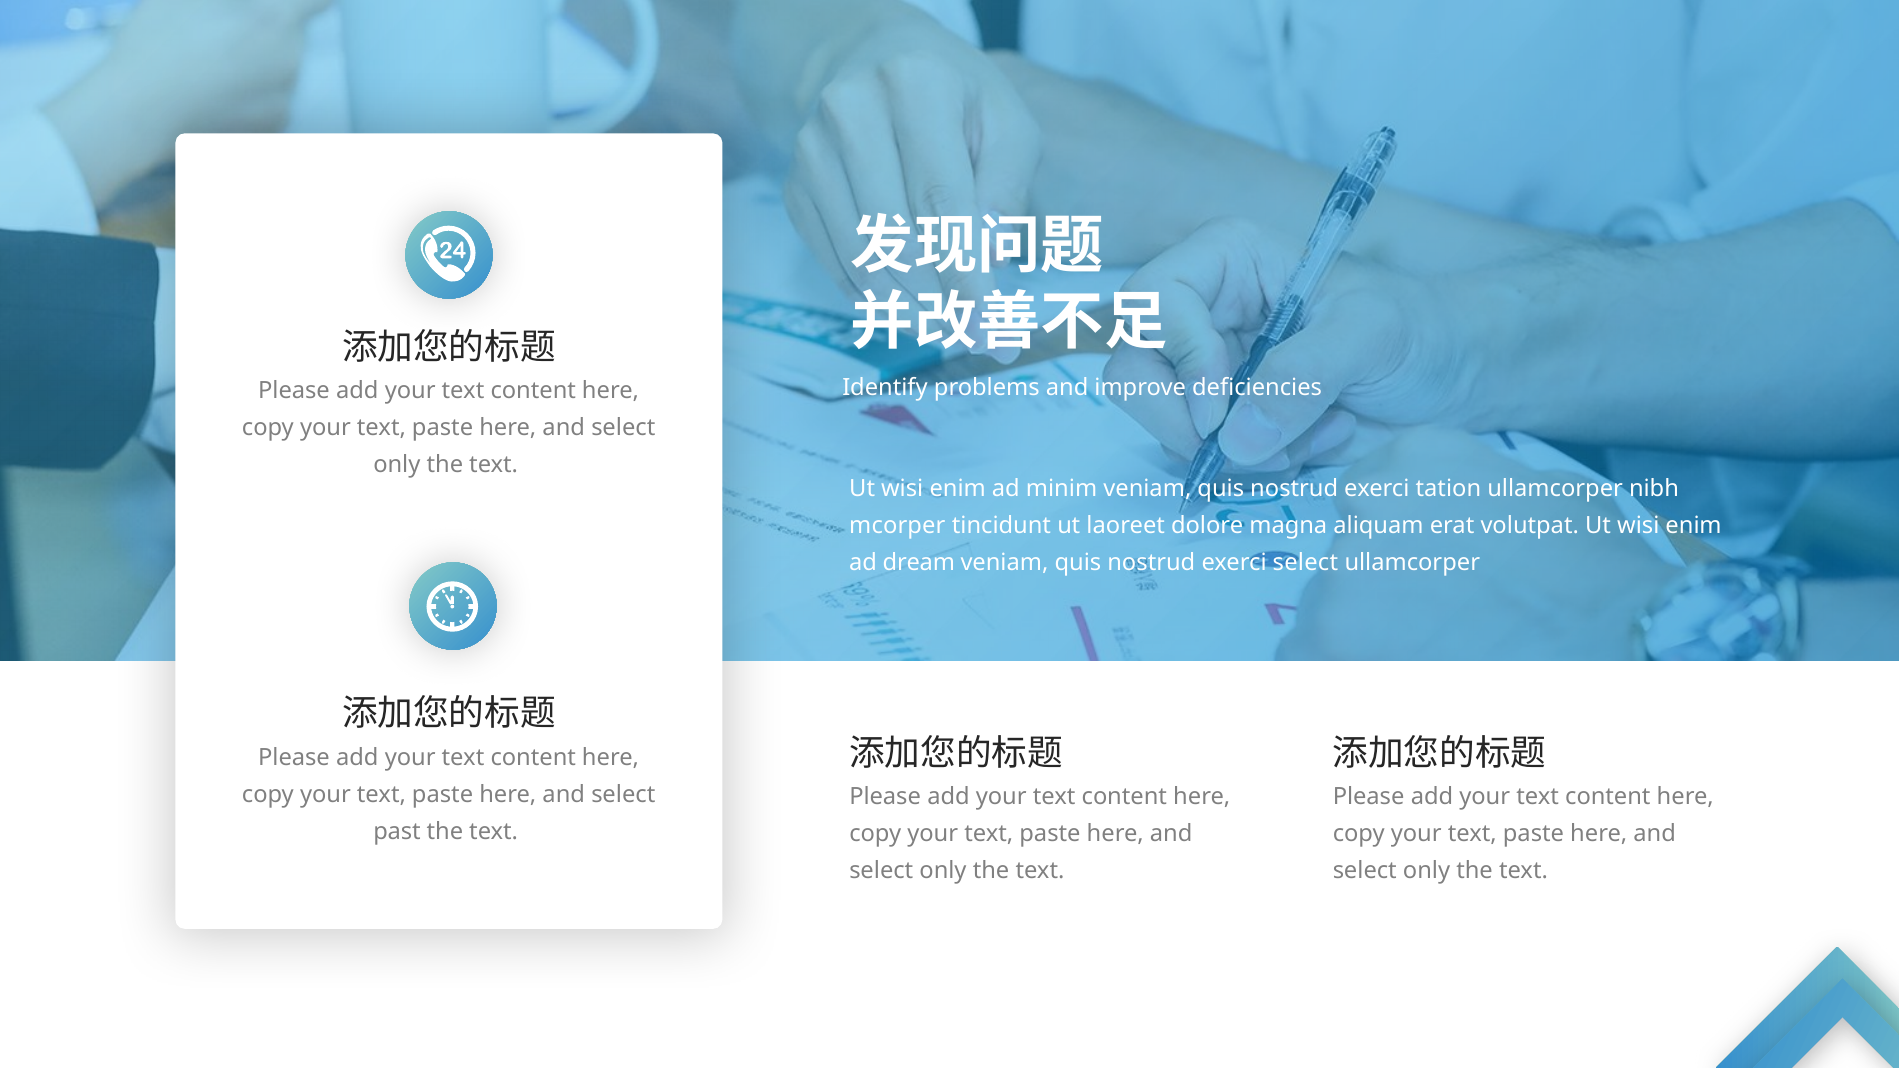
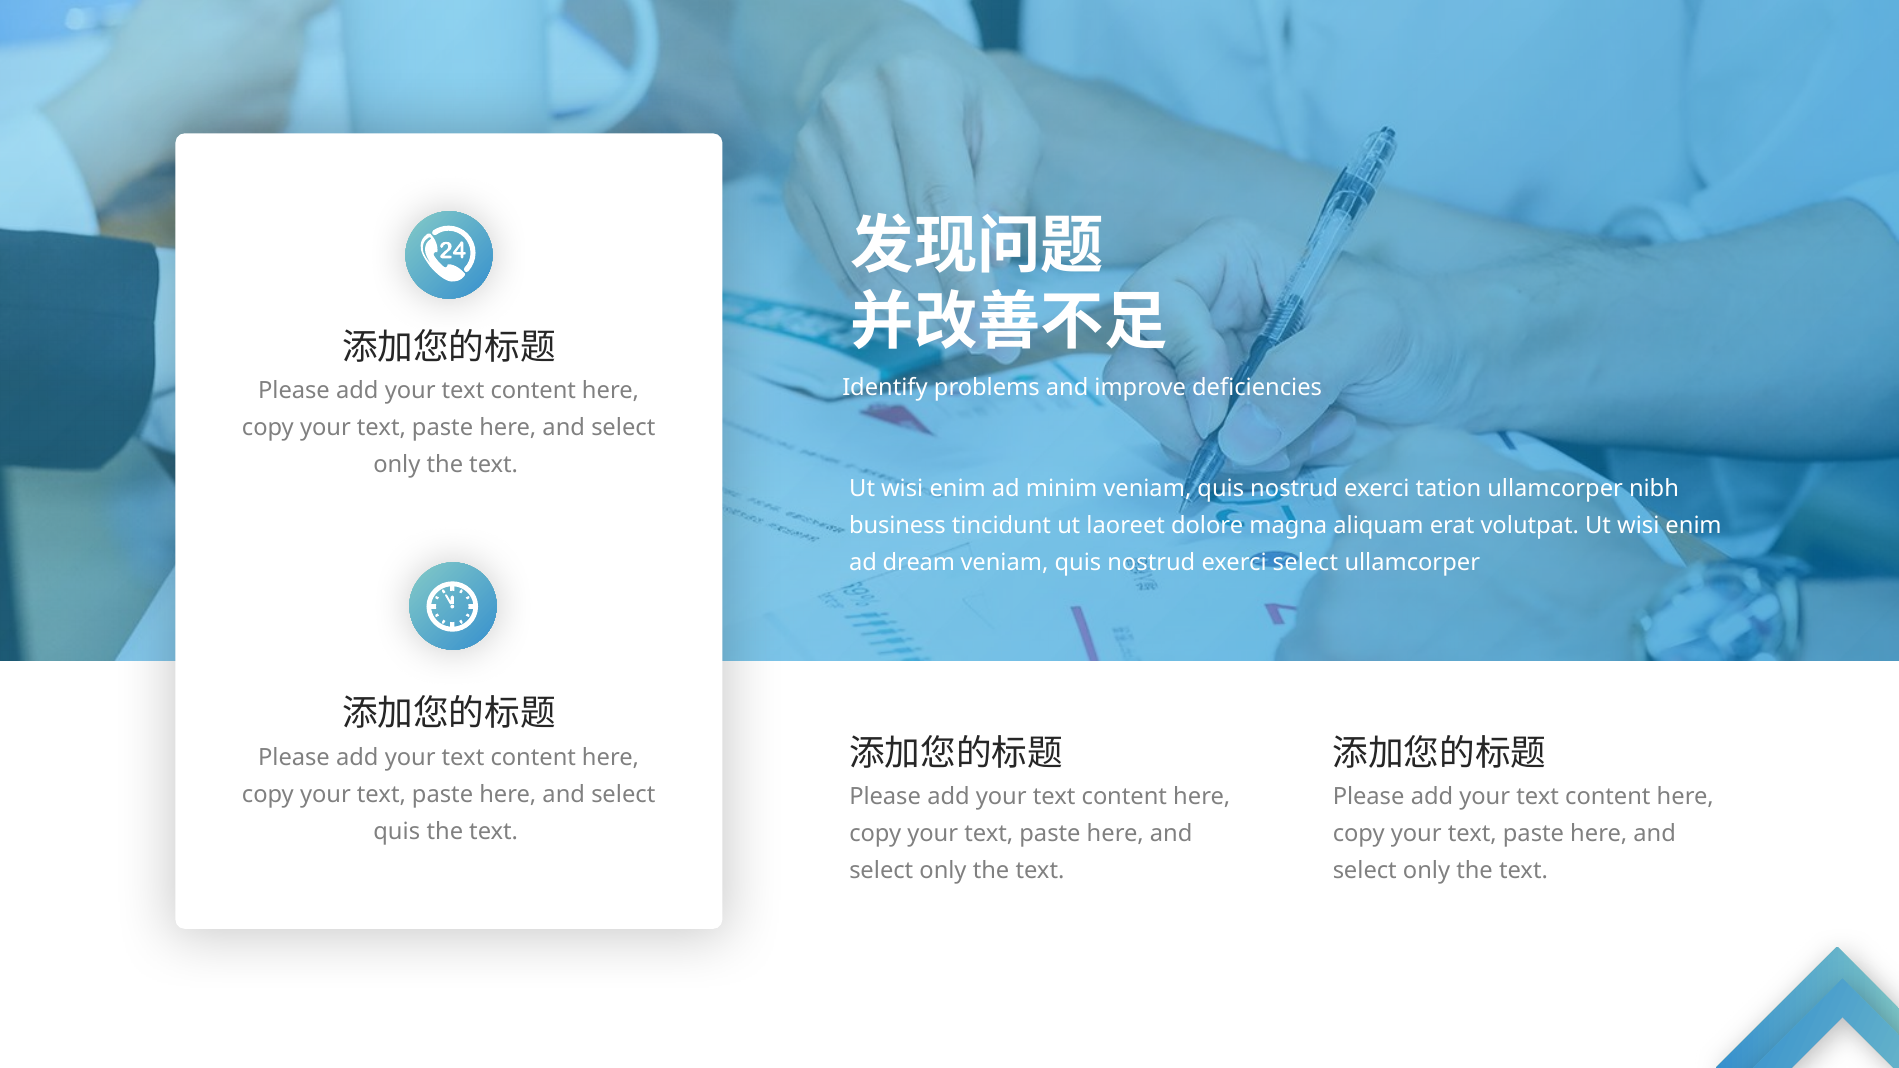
mcorper: mcorper -> business (897, 526)
past: past -> quis (397, 832)
